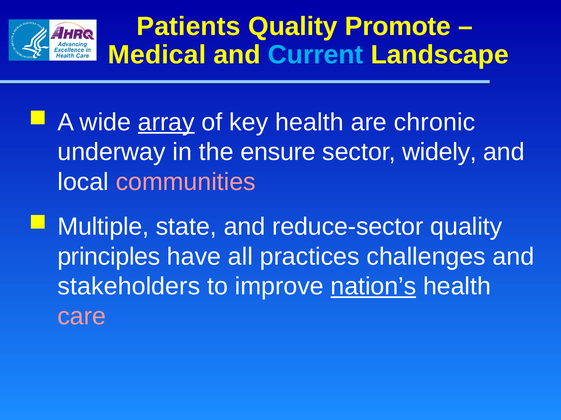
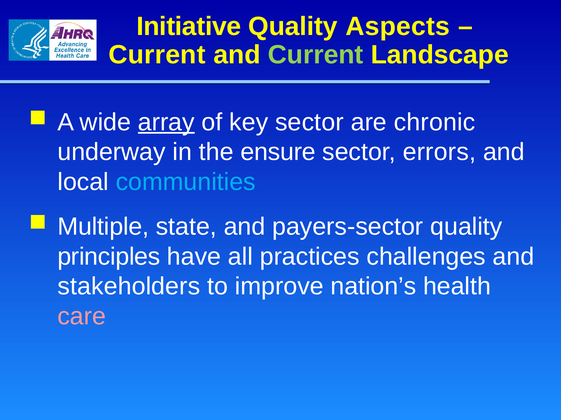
Patients: Patients -> Initiative (189, 26)
Promote: Promote -> Aspects (398, 26)
Medical: Medical -> Current (157, 55)
Current colour: light blue -> light green (316, 55)
key health: health -> sector (309, 122)
widely: widely -> errors (439, 152)
communities colour: pink -> light blue (186, 182)
reduce-sector: reduce-sector -> payers-sector (348, 227)
nation’s underline: present -> none (373, 287)
